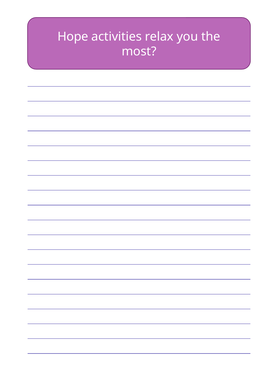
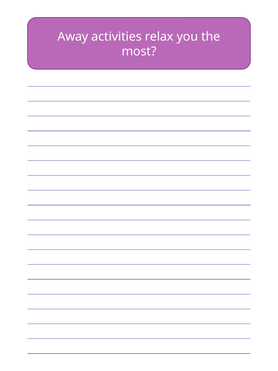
Hope: Hope -> Away (73, 37)
